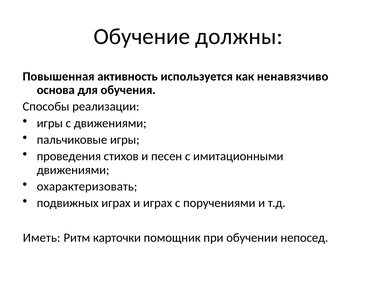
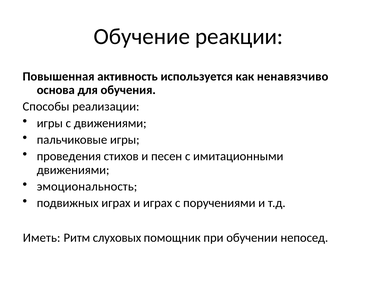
должны: должны -> реакции (239, 36)
охарактеризовать: охарактеризовать -> эмоциональность (87, 186)
карточки: карточки -> слуховых (117, 238)
